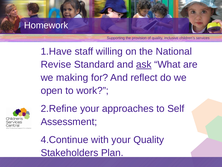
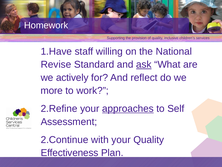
making: making -> actively (72, 77)
open: open -> more (52, 90)
approaches underline: none -> present (128, 108)
4.Continue: 4.Continue -> 2.Continue (65, 139)
Stakeholders: Stakeholders -> Effectiveness (70, 152)
